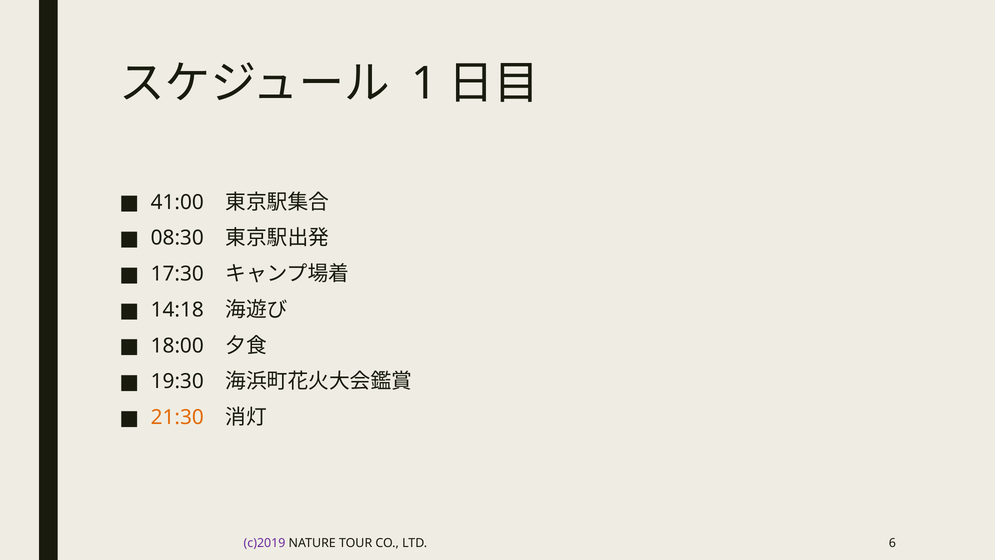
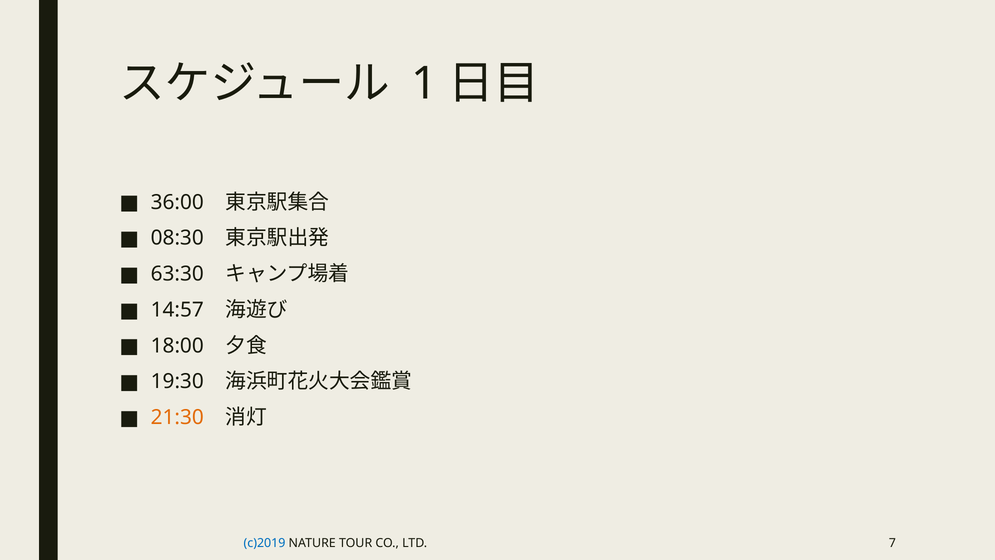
41:00: 41:00 -> 36:00 (177, 202)
17:30: 17:30 -> 63:30 (177, 274)
14:18: 14:18 -> 14:57 (177, 310)
c)2019 colour: purple -> blue (265, 543)
6: 6 -> 7 (892, 543)
